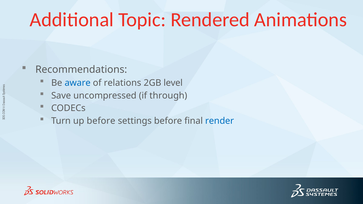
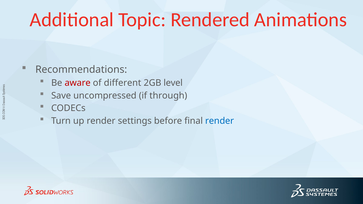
aware colour: blue -> red (78, 83)
relations: relations -> different (123, 83)
up before: before -> render (101, 121)
